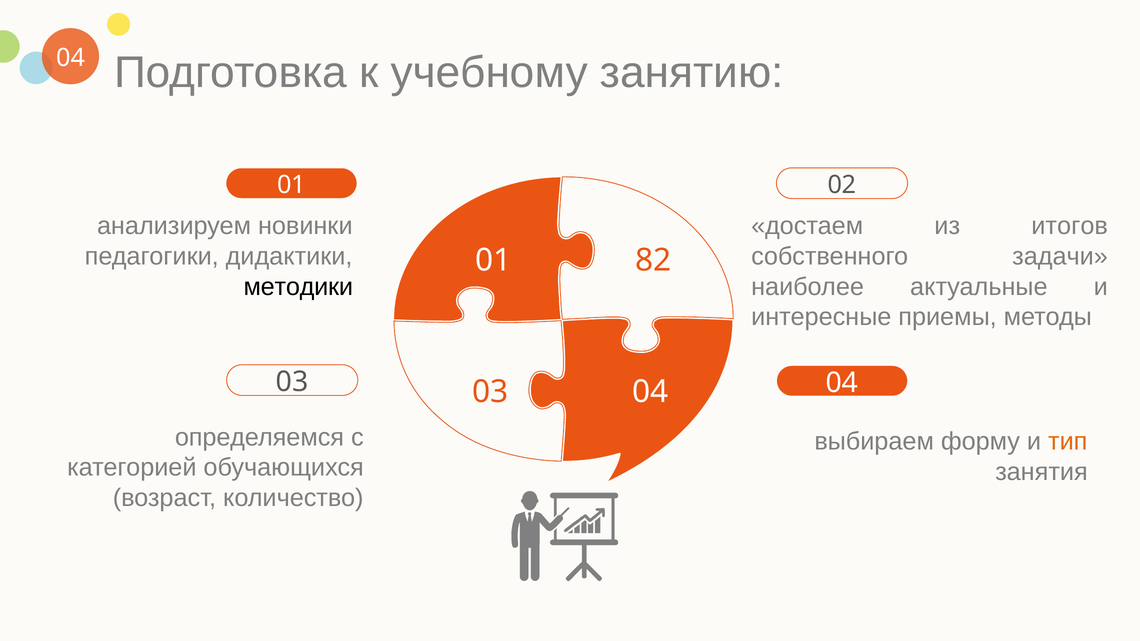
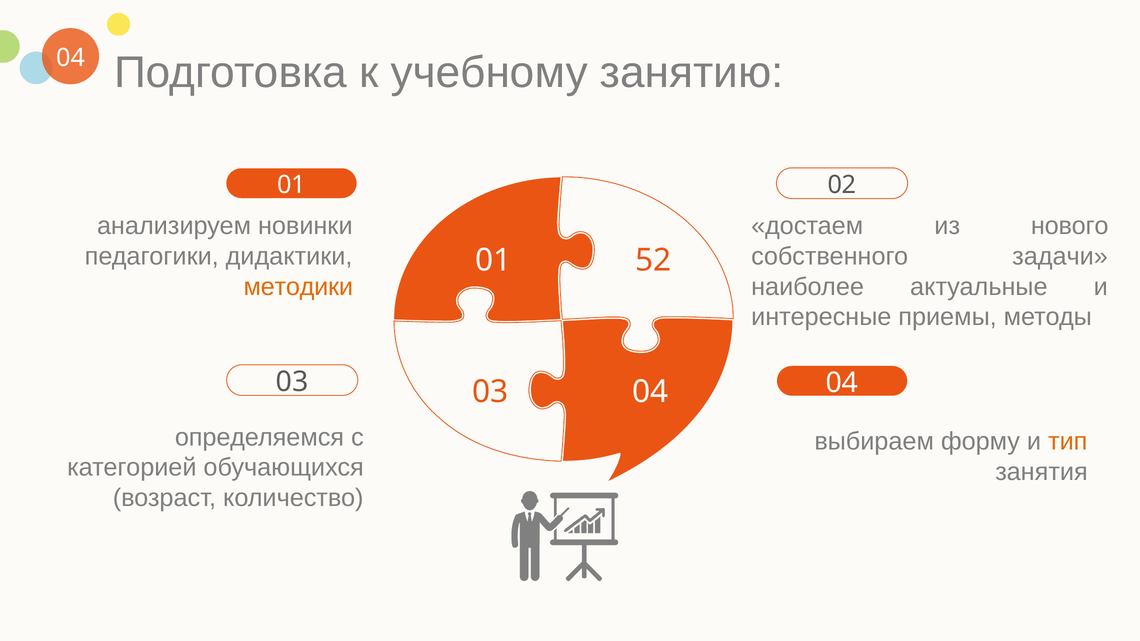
итогов: итогов -> нового (1070, 226)
82: 82 -> 52 (654, 260)
методики colour: black -> orange (298, 287)
